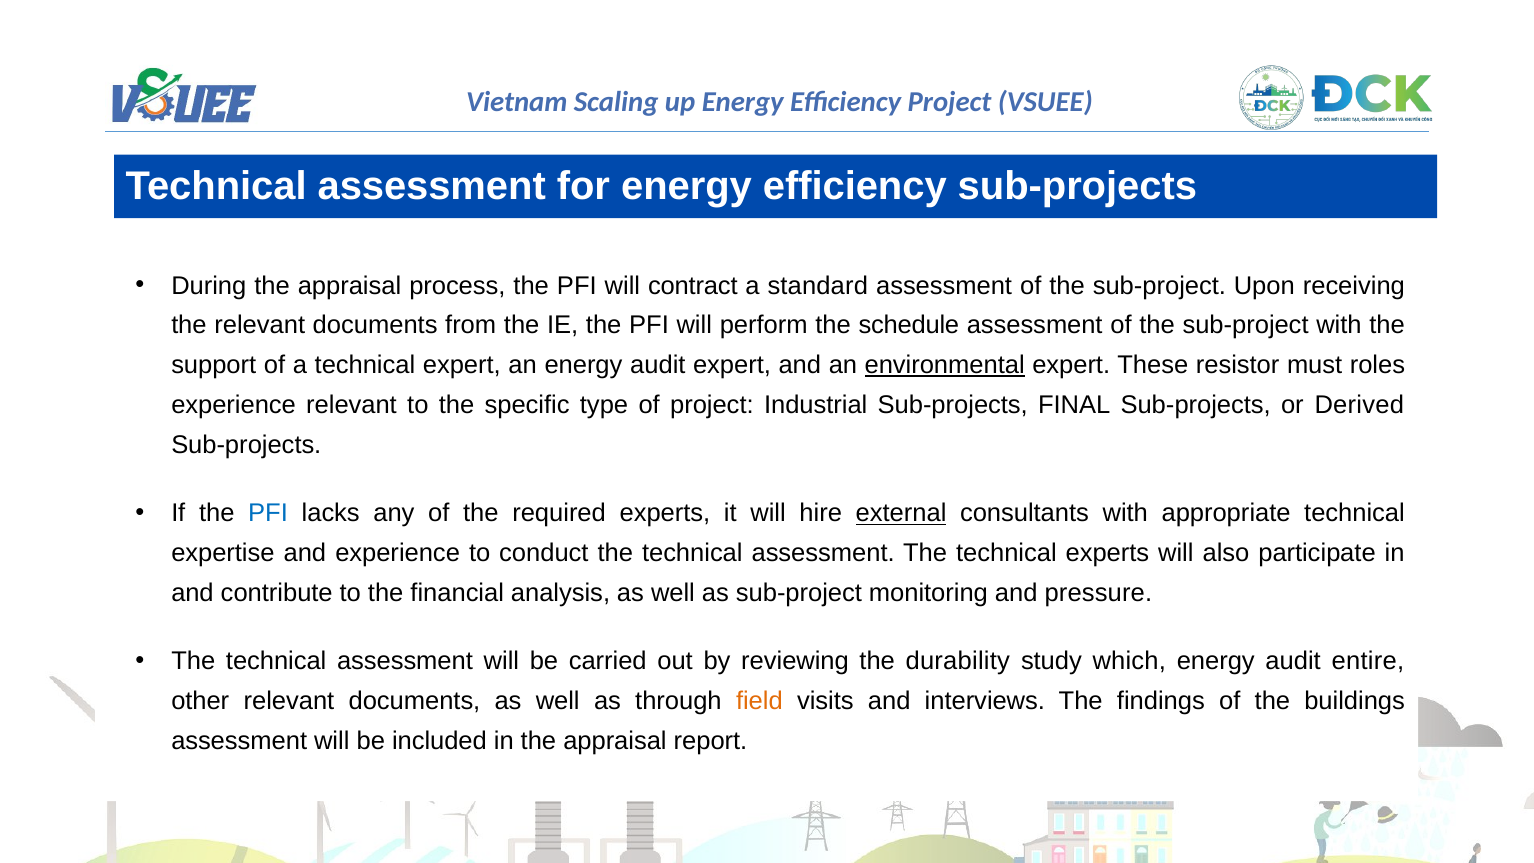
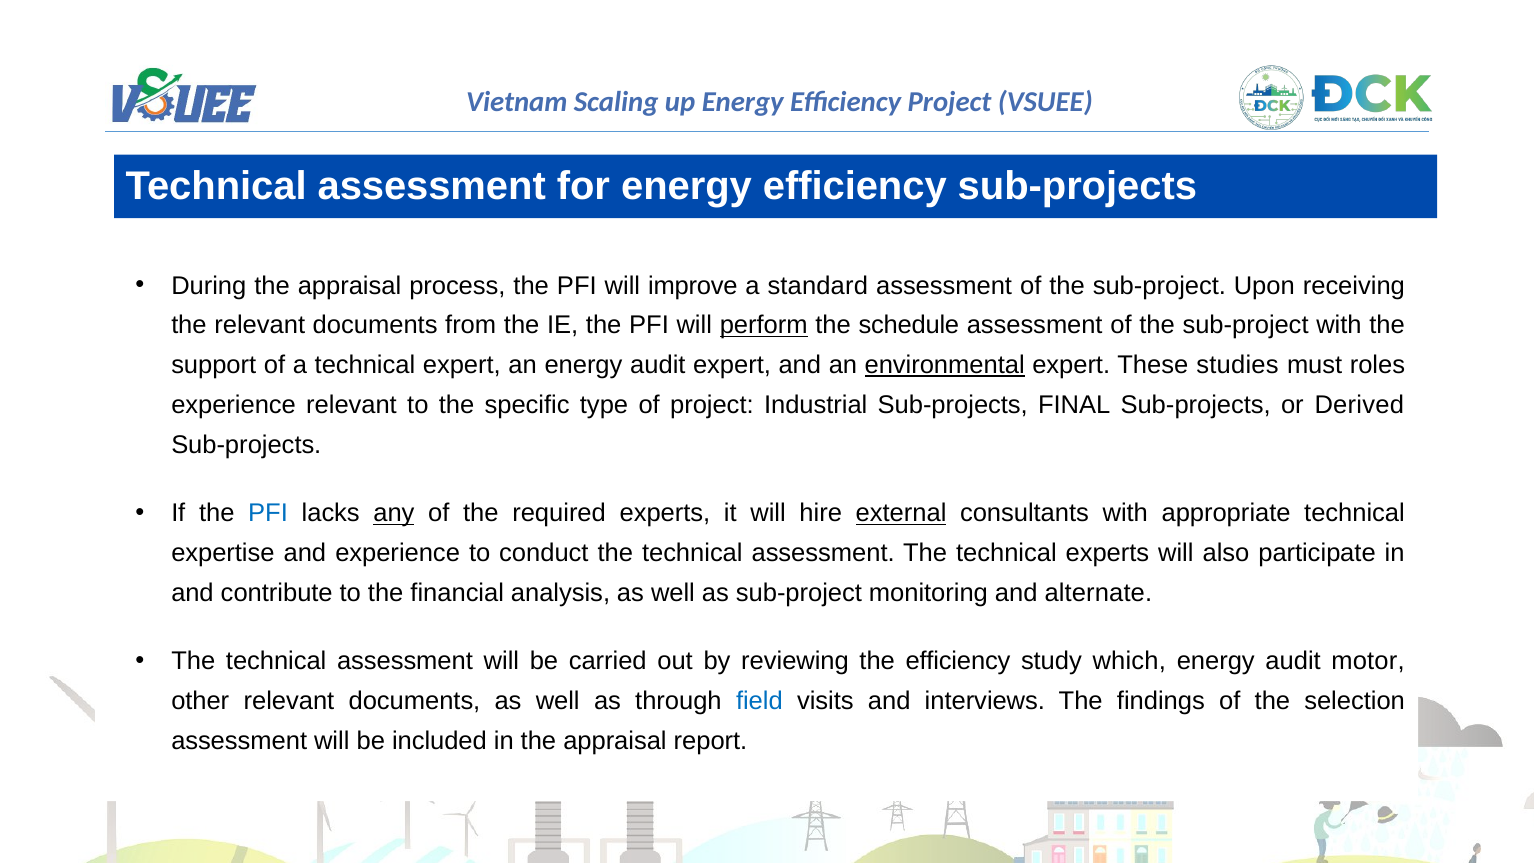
contract: contract -> improve (693, 286)
perform underline: none -> present (764, 325)
resistor: resistor -> studies (1238, 365)
any underline: none -> present (394, 513)
pressure: pressure -> alternate (1098, 593)
the durability: durability -> efficiency (958, 661)
entire: entire -> motor (1368, 661)
field colour: orange -> blue (759, 701)
buildings: buildings -> selection (1355, 701)
